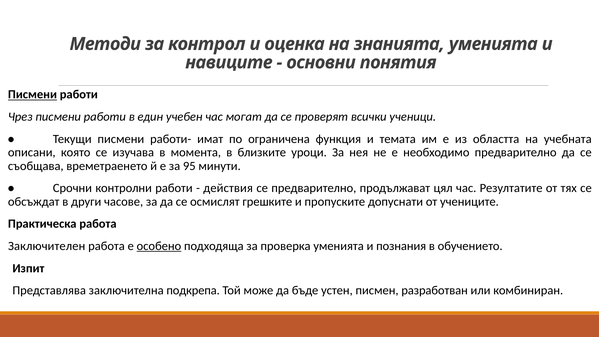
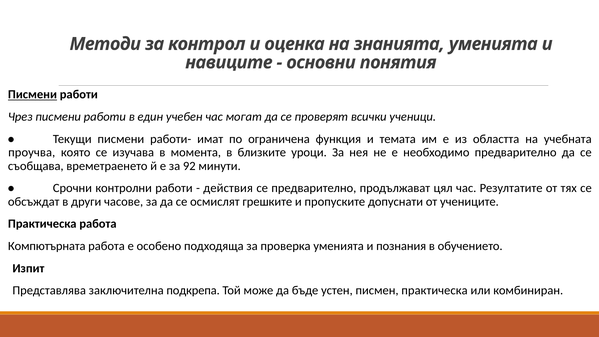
описани: описани -> проучва (32, 152)
95: 95 -> 92 (189, 166)
Заключителен: Заключителен -> Компютърната (47, 246)
особено underline: present -> none (159, 246)
писмен разработван: разработван -> практическа (435, 290)
